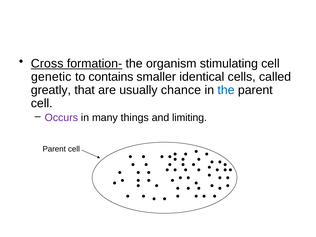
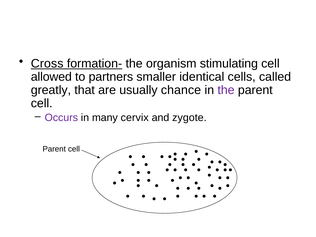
genetic: genetic -> allowed (51, 77)
contains: contains -> partners (111, 77)
the colour: blue -> purple (226, 90)
things: things -> cervix (135, 118)
limiting: limiting -> zygote (189, 118)
